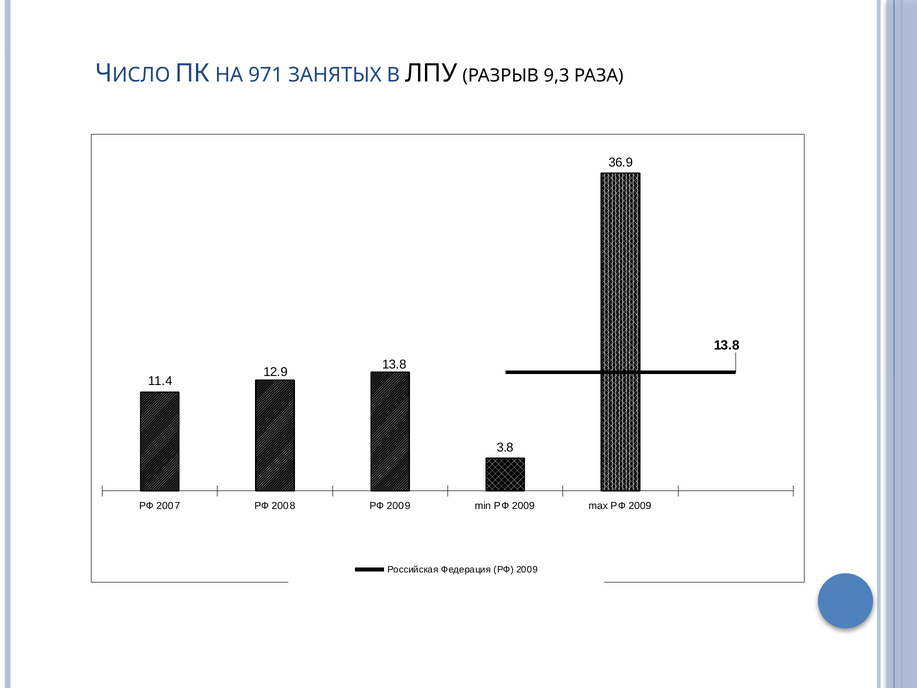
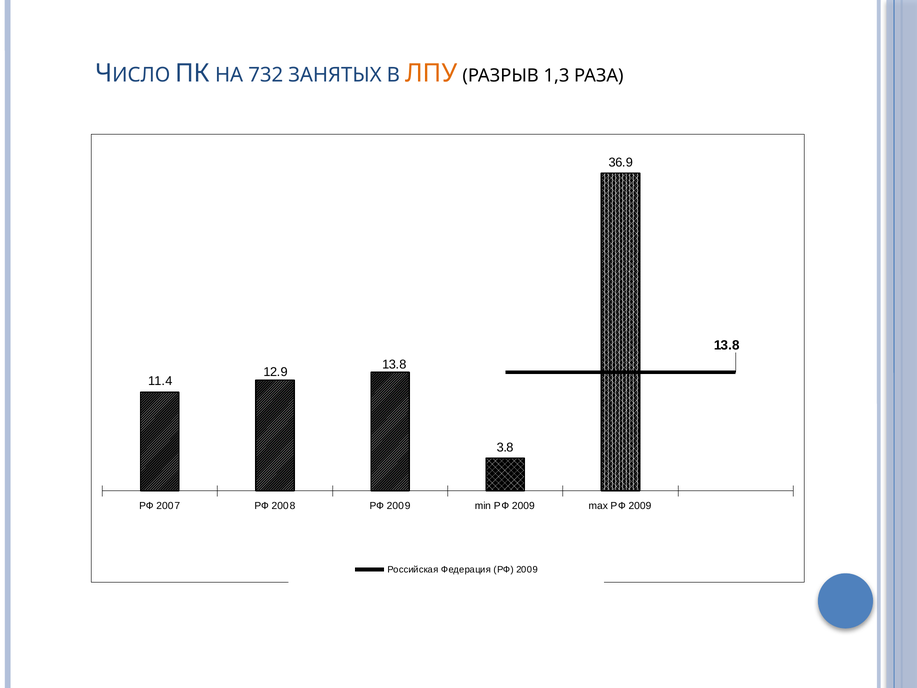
971: 971 -> 732 (266, 75)
ЛПУ colour: black -> orange (431, 73)
9,3: 9,3 -> 1,3 (556, 75)
